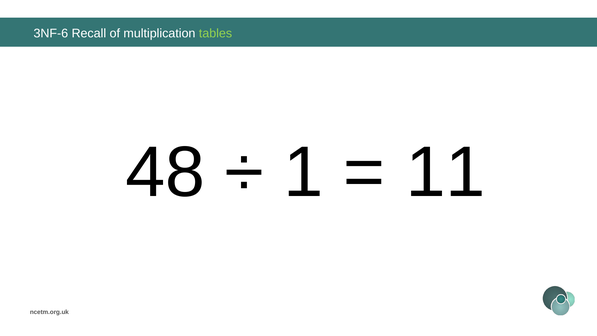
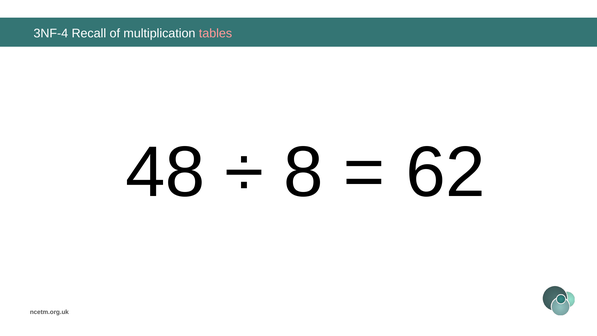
3NF-6: 3NF-6 -> 3NF-4 (51, 33)
tables colour: light green -> pink (215, 33)
1: 1 -> 8 (304, 172)
11: 11 -> 62 (446, 172)
